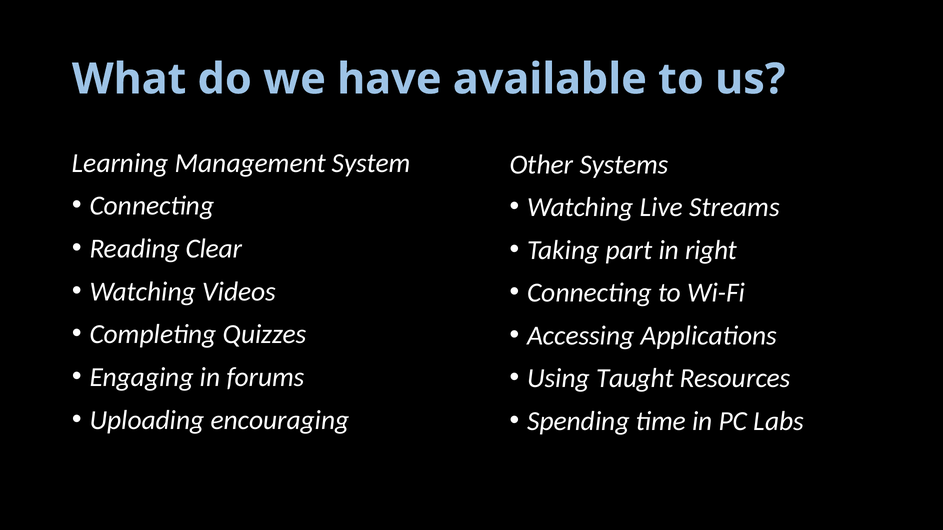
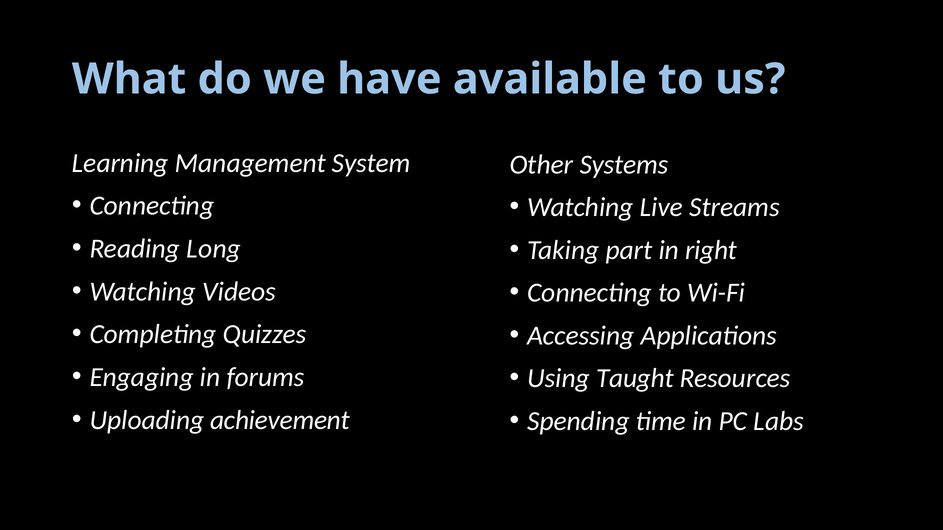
Clear: Clear -> Long (214, 249)
encouraging: encouraging -> achievement (280, 420)
